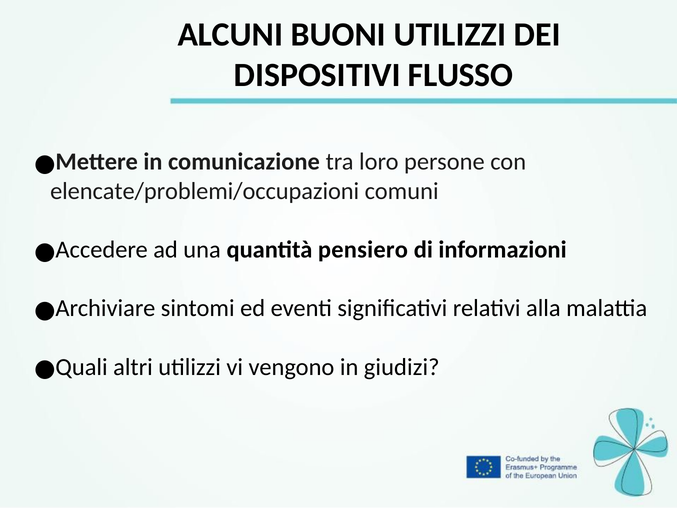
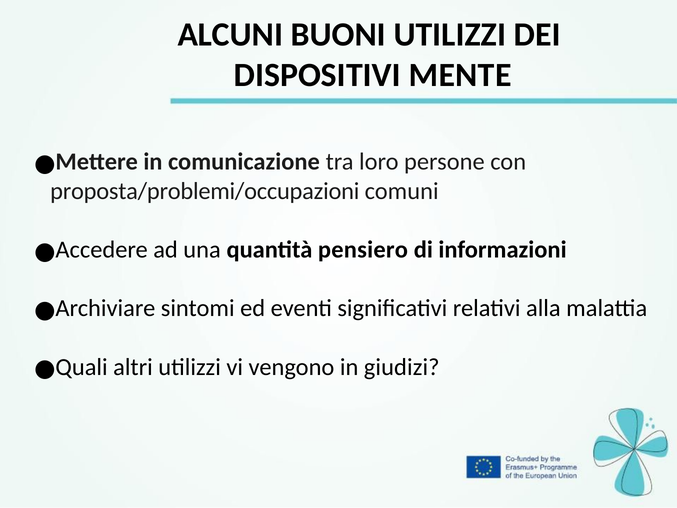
FLUSSO: FLUSSO -> MENTE (460, 75)
elencate/problemi/occupazioni: elencate/problemi/occupazioni -> proposta/problemi/occupazioni (205, 191)
